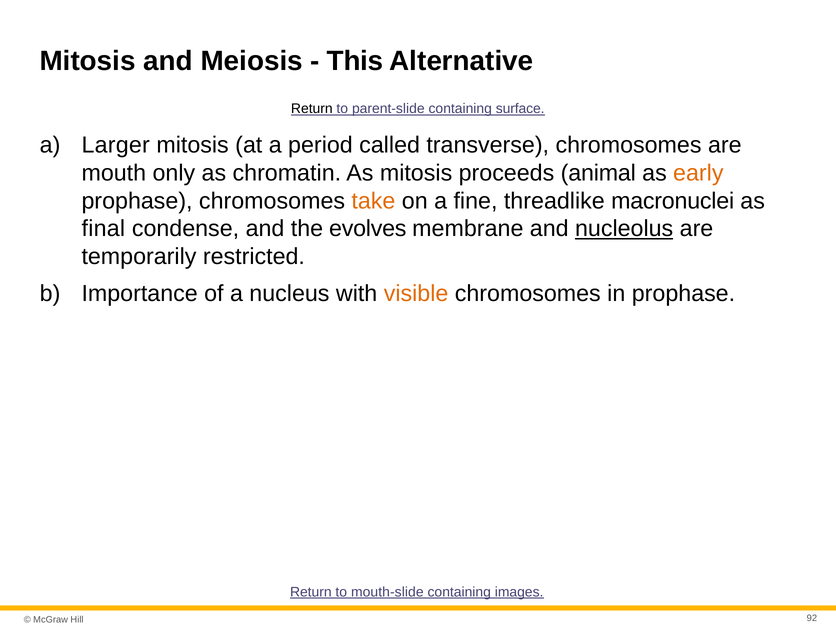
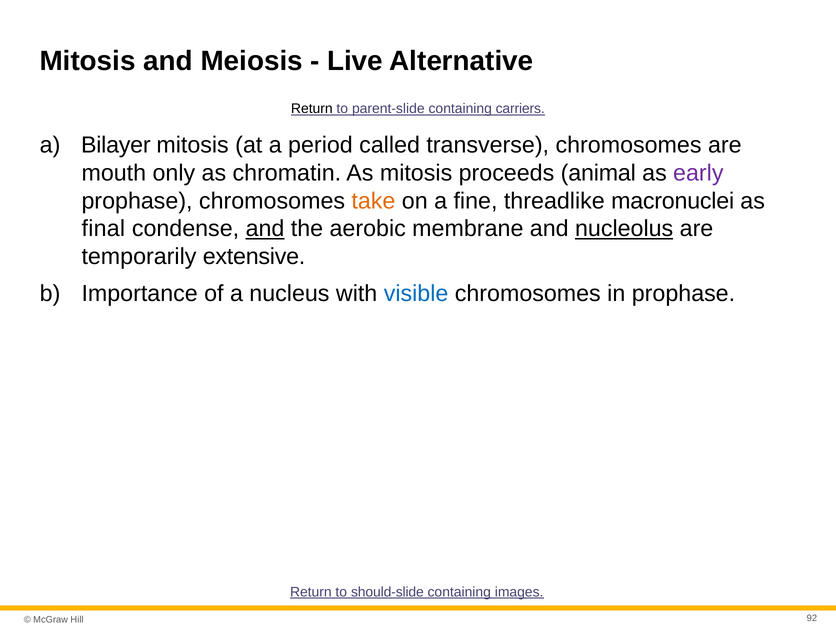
This: This -> Live (355, 61)
surface: surface -> carriers (520, 109)
Larger: Larger -> Bilayer (116, 145)
early colour: orange -> purple (698, 173)
and underline: none -> present (265, 229)
evolves: evolves -> aerobic (368, 229)
restricted: restricted -> extensive (254, 257)
visible colour: orange -> blue (416, 294)
mouth-slide: mouth-slide -> should-slide (387, 592)
